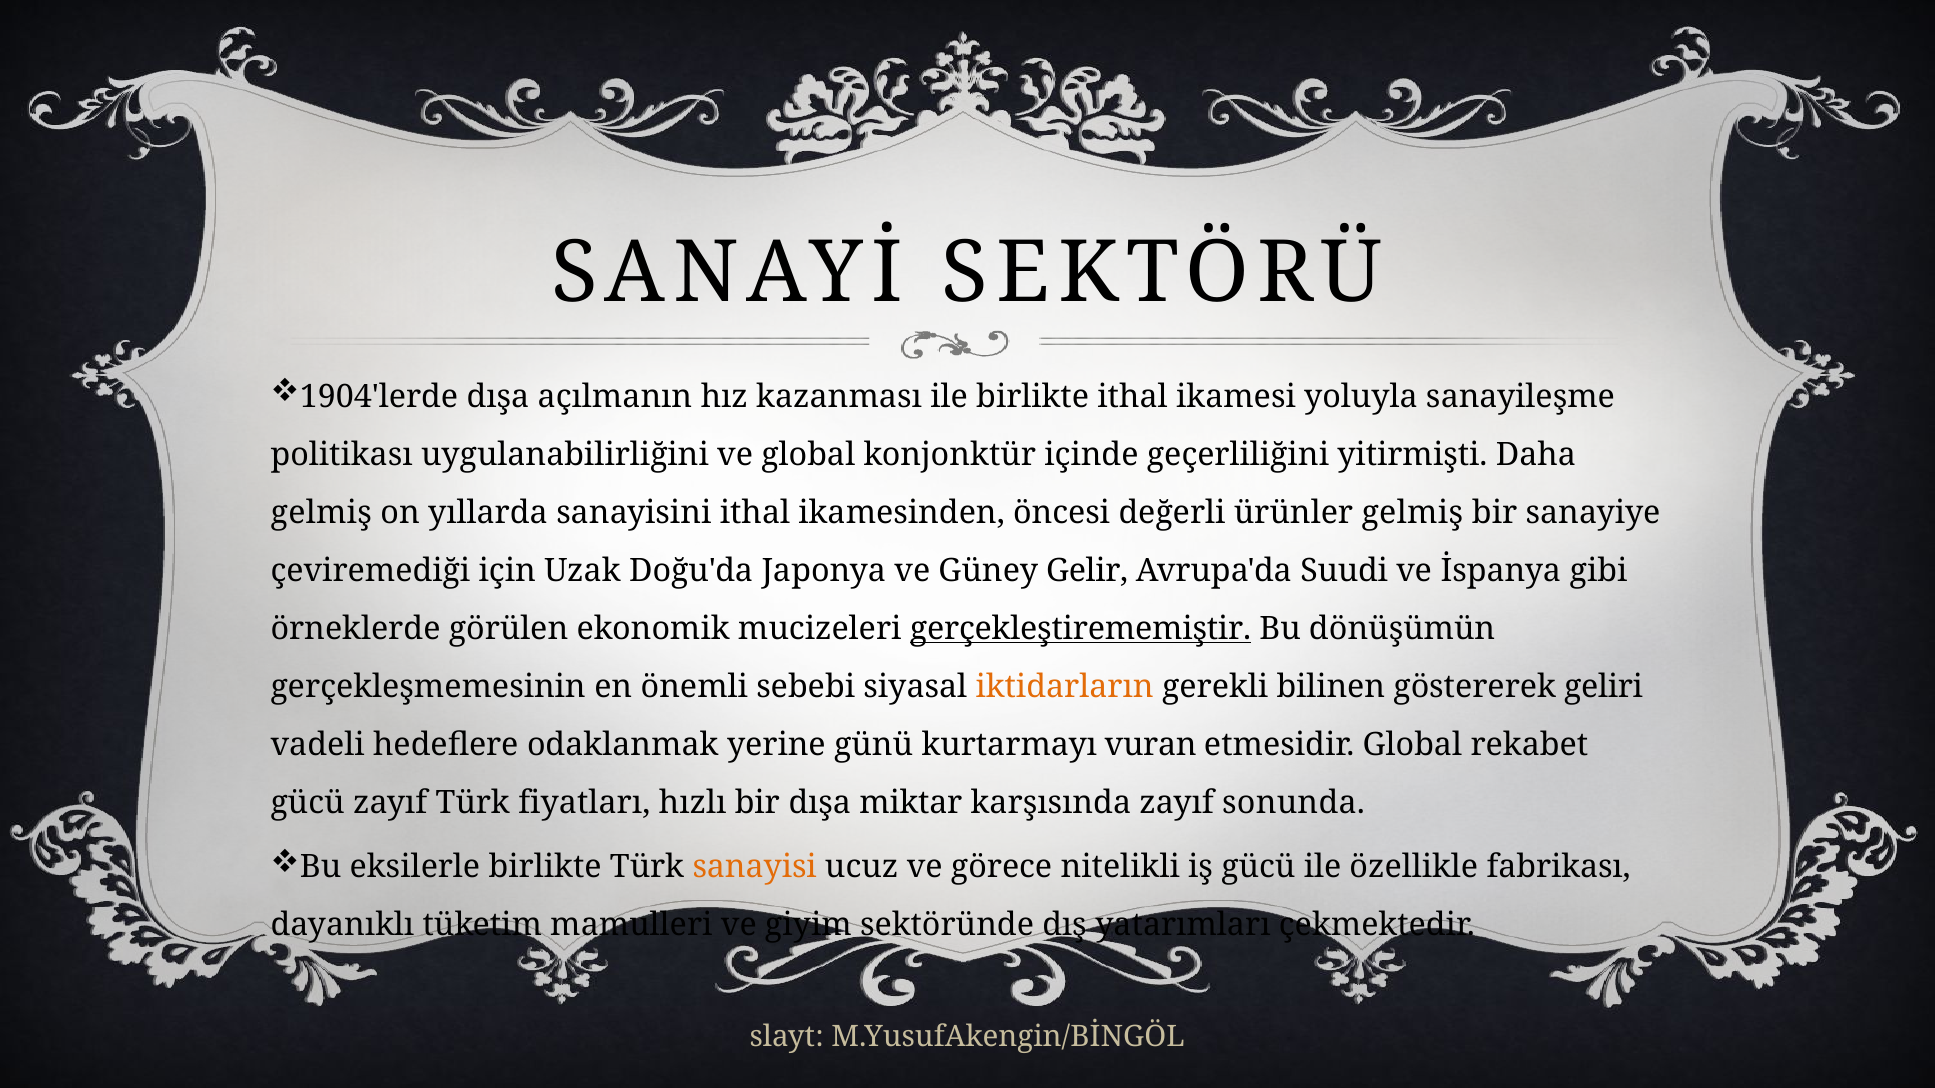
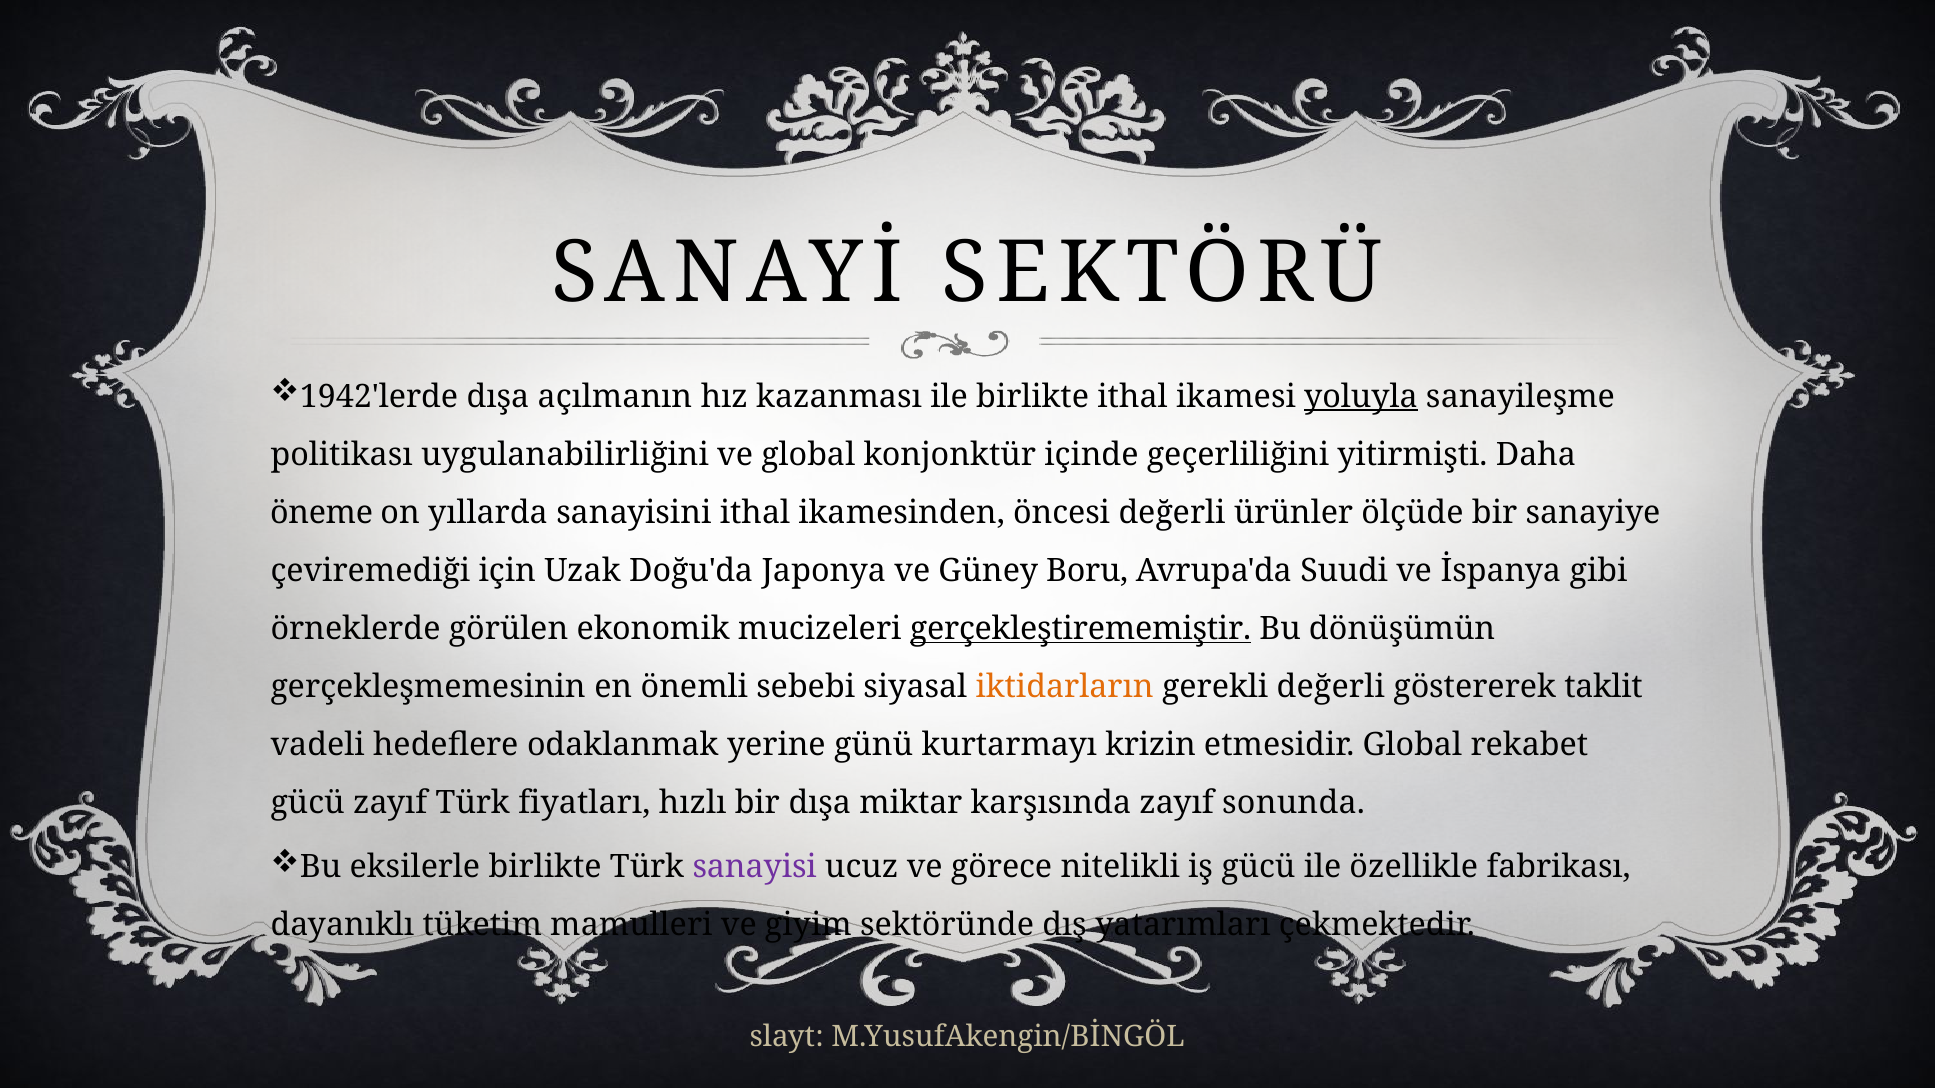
1904'lerde: 1904'lerde -> 1942'lerde (379, 397)
yoluyla underline: none -> present (1361, 397)
gelmiş: gelmiş -> öneme (322, 513)
ürünler gelmiş: gelmiş -> ölçüde (1412, 513)
Gelir: Gelir -> Boru (1087, 571)
gerekli bilinen: bilinen -> değerli (1331, 687)
geliri: geliri -> taklit (1604, 687)
vuran: vuran -> krizin (1151, 745)
sanayisi colour: orange -> purple (755, 868)
